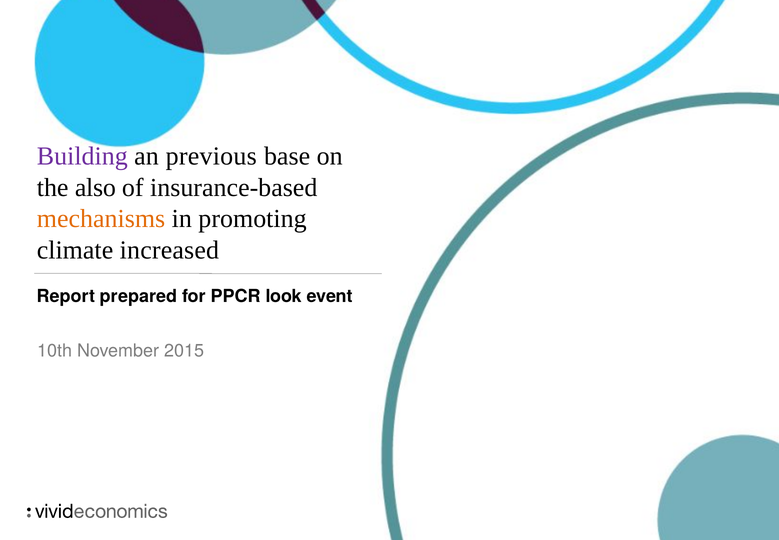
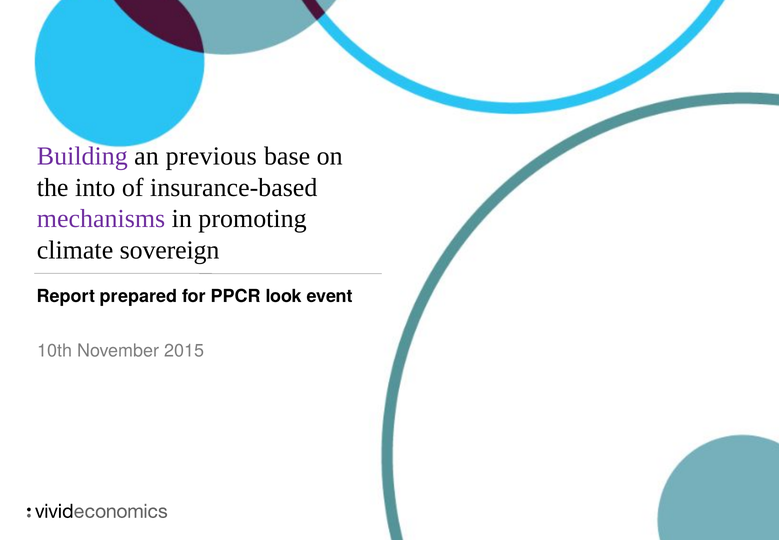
also: also -> into (95, 187)
mechanisms colour: orange -> purple (101, 218)
increased: increased -> sovereign (170, 250)
